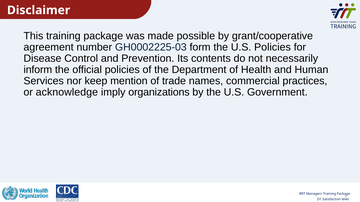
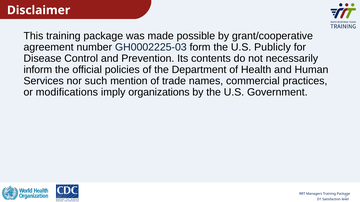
U.S Policies: Policies -> Publicly (272, 47)
keep: keep -> such (96, 81)
acknowledge: acknowledge -> modifications (67, 92)
